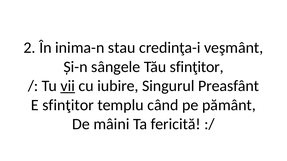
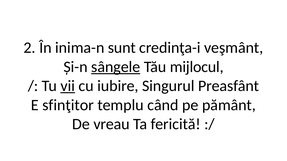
stau: stau -> sunt (122, 48)
sângele underline: none -> present (116, 67)
Tău sfinţitor: sfinţitor -> mijlocul (197, 67)
mâini: mâini -> vreau (112, 124)
